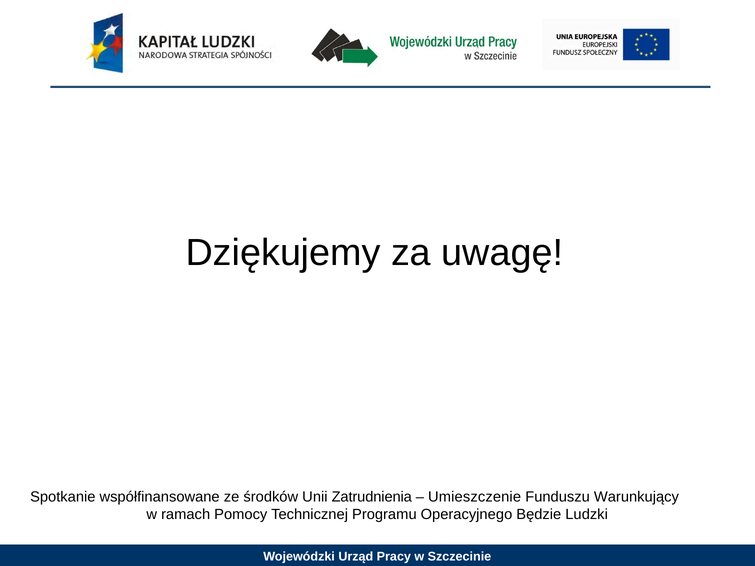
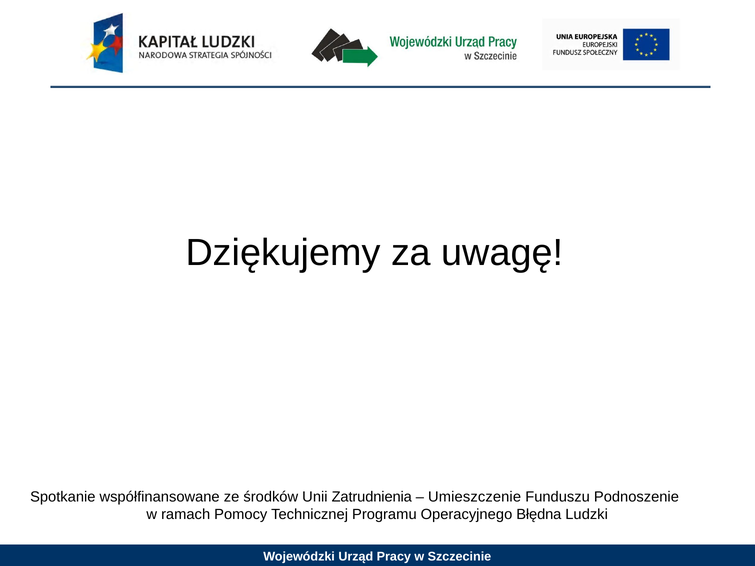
Warunkujący: Warunkujący -> Podnoszenie (636, 497)
Będzie: Będzie -> Błędna (539, 515)
